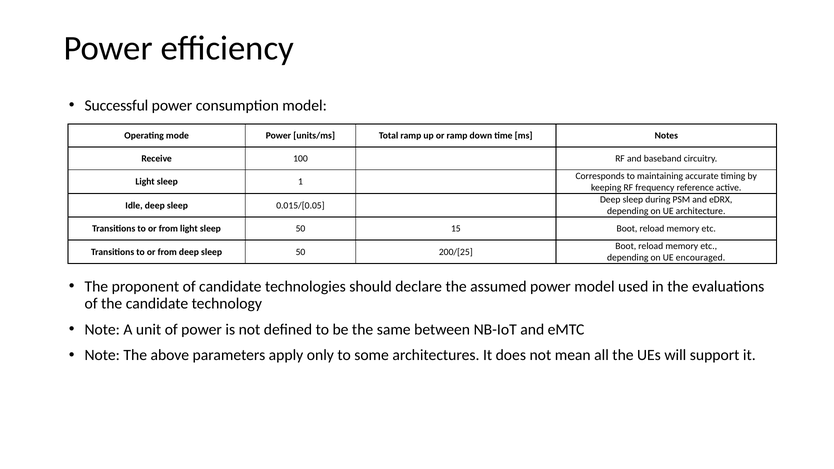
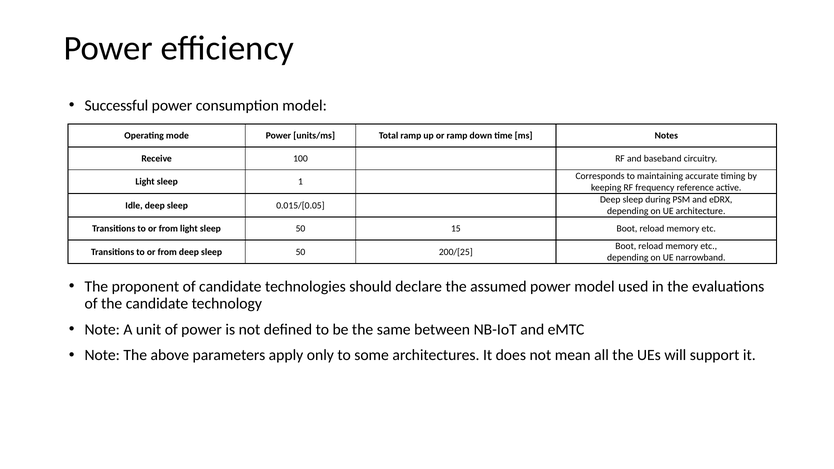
encouraged: encouraged -> narrowband (701, 258)
